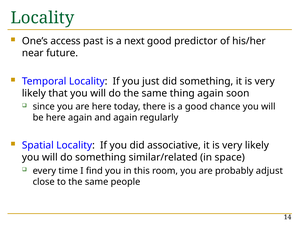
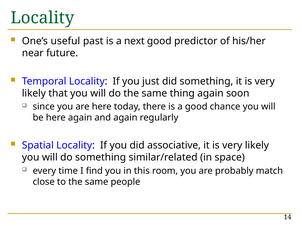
access: access -> useful (65, 41)
adjust: adjust -> match (269, 171)
